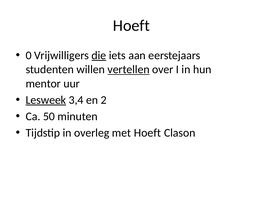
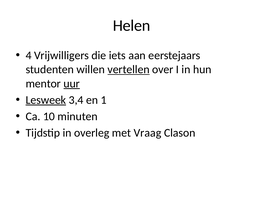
Hoeft: Hoeft -> Helen (132, 25)
0: 0 -> 4 (29, 55)
die underline: present -> none (99, 55)
uur underline: none -> present (72, 83)
2: 2 -> 1 (104, 100)
50: 50 -> 10 (49, 116)
met Hoeft: Hoeft -> Vraag (147, 132)
